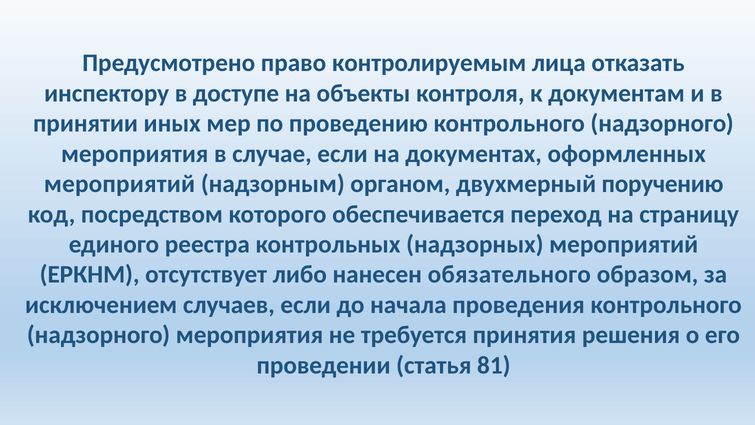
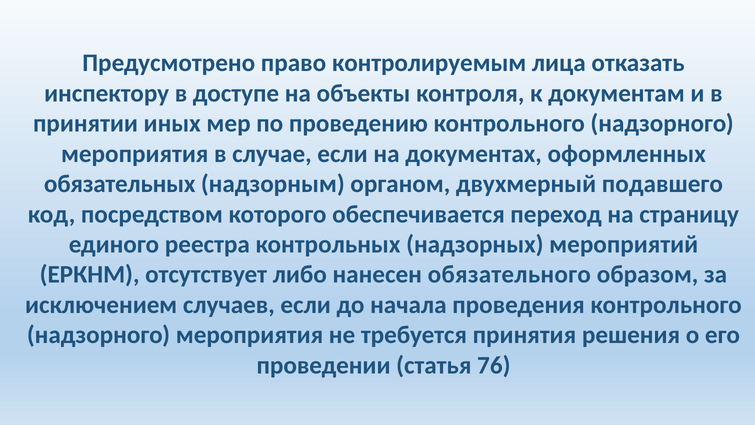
мероприятий: мероприятий -> обязательных (120, 184)
поручению: поручению -> подавшего (662, 184)
81: 81 -> 76 (494, 365)
